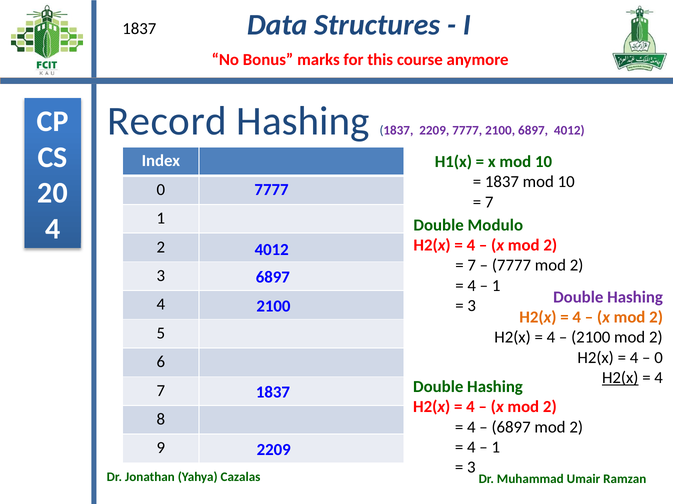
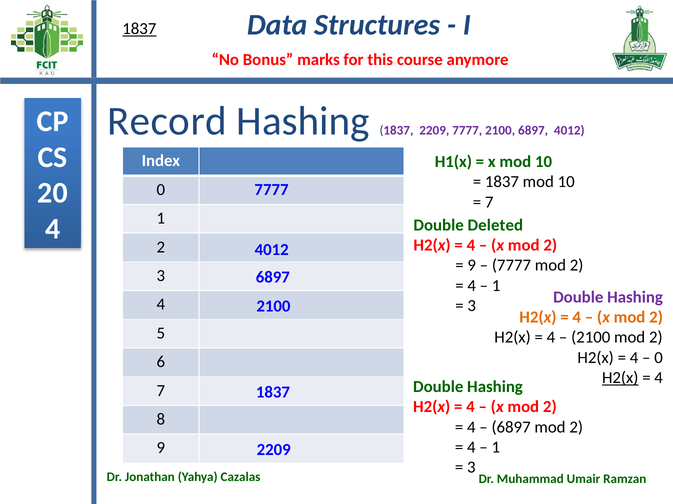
1837 underline: none -> present (139, 29)
Modulo: Modulo -> Deleted (495, 225)
7: 7 -> 9 (472, 266)
